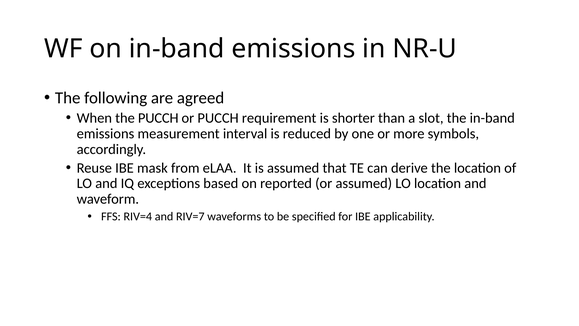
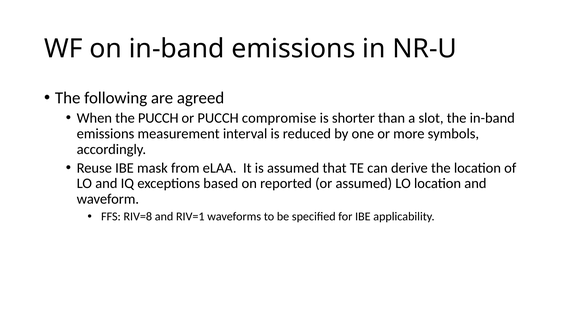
requirement: requirement -> compromise (279, 118)
RIV=4: RIV=4 -> RIV=8 (138, 216)
RIV=7: RIV=7 -> RIV=1 (190, 216)
